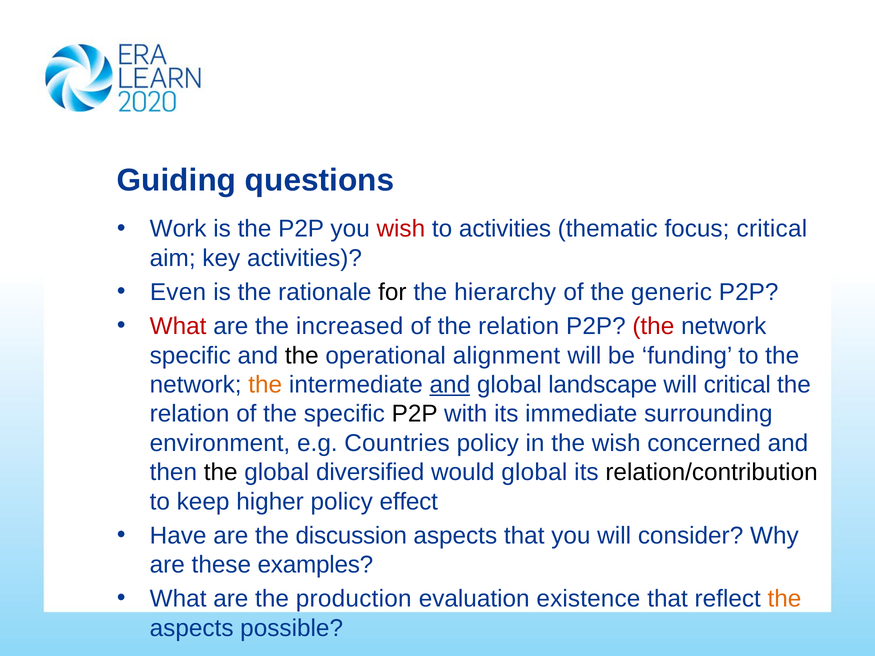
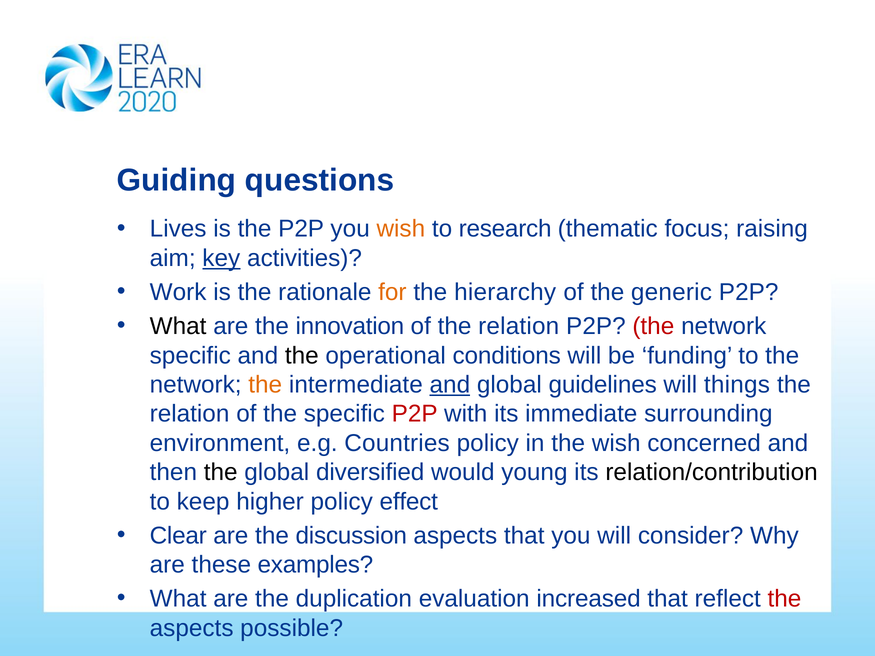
Work: Work -> Lives (178, 229)
wish colour: red -> orange (401, 229)
to activities: activities -> research (505, 229)
focus critical: critical -> raising (772, 229)
key underline: none -> present (221, 258)
Even: Even -> Work (178, 292)
for colour: black -> orange (392, 292)
What colour: red -> black (178, 326)
increased: increased -> innovation (350, 326)
alignment: alignment -> conditions (507, 356)
landscape: landscape -> guidelines (603, 385)
will critical: critical -> things (737, 385)
P2P colour: black -> red (415, 414)
would global: global -> young (534, 472)
Have: Have -> Clear (178, 536)
production: production -> duplication (354, 599)
existence: existence -> increased (589, 599)
the colour: orange -> red (784, 599)
